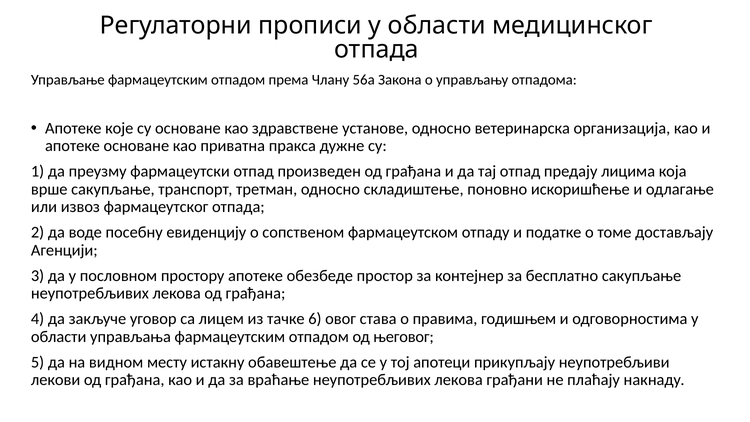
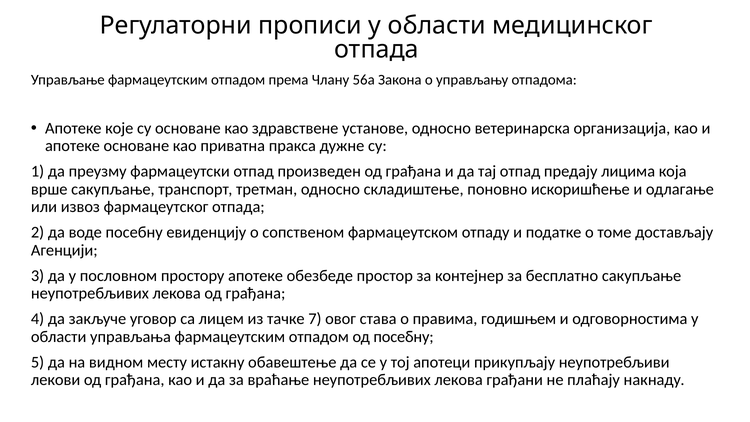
6: 6 -> 7 (315, 319)
од његовог: његовог -> посебну (404, 337)
